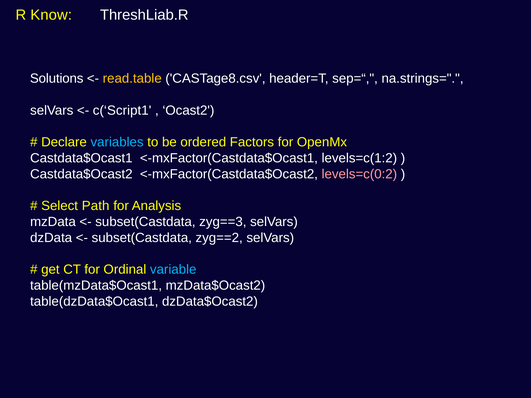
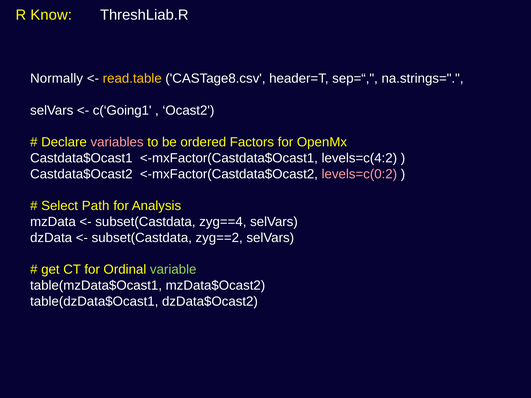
Solutions: Solutions -> Normally (57, 79)
c(‘Script1: c(‘Script1 -> c(‘Going1 (122, 110)
variables colour: light blue -> pink (117, 142)
levels=c(1:2: levels=c(1:2 -> levels=c(4:2 (359, 158)
zyg==3: zyg==3 -> zyg==4 (223, 222)
variable colour: light blue -> light green (173, 270)
